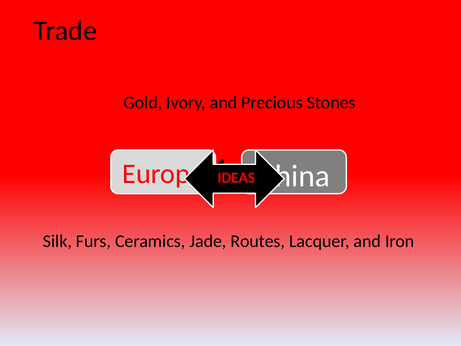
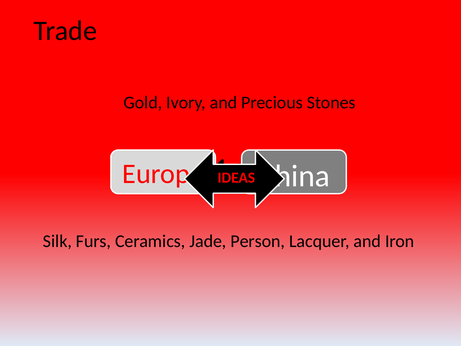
Routes: Routes -> Person (258, 241)
